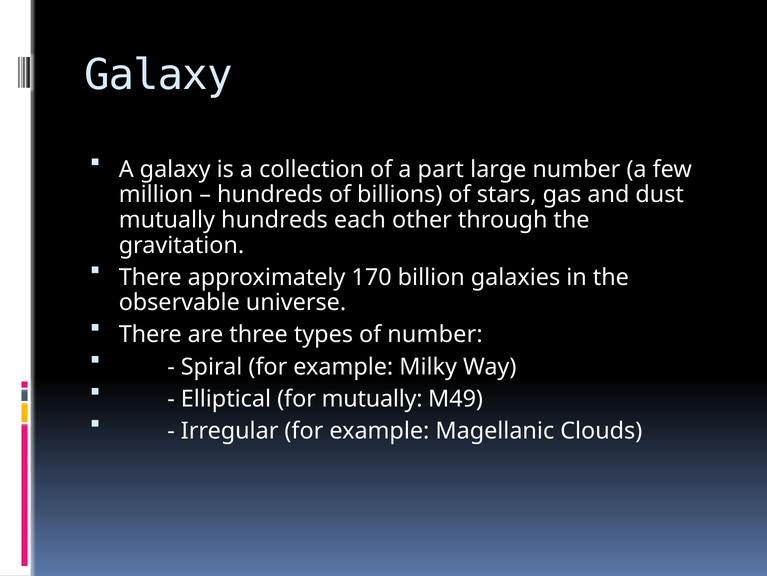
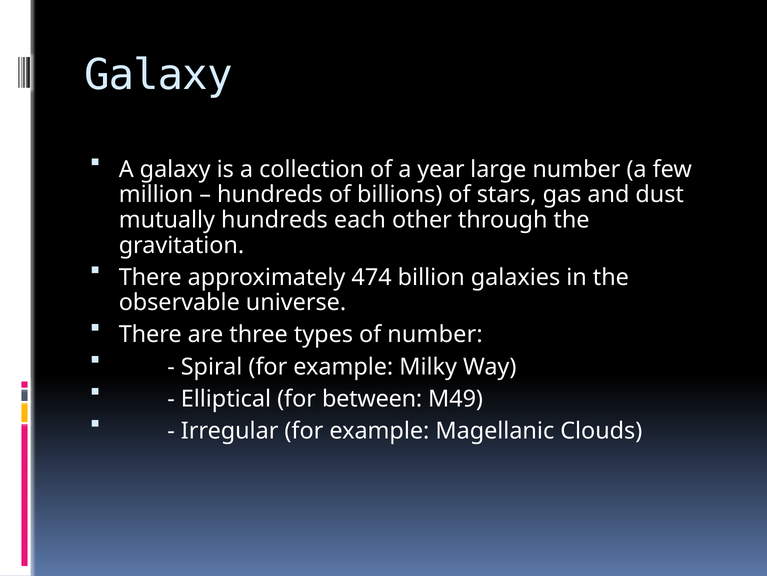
part: part -> year (441, 169)
170: 170 -> 474 (372, 277)
for mutually: mutually -> between (372, 398)
